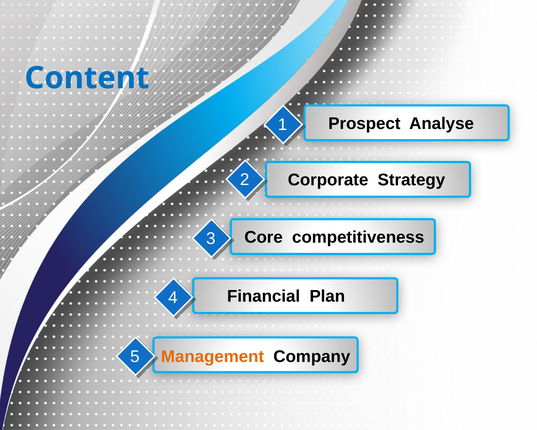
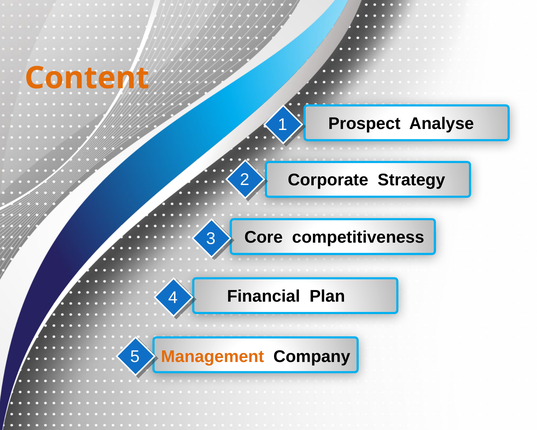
Content colour: blue -> orange (87, 78)
